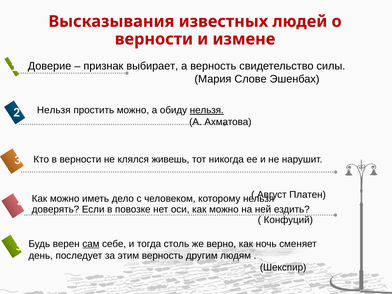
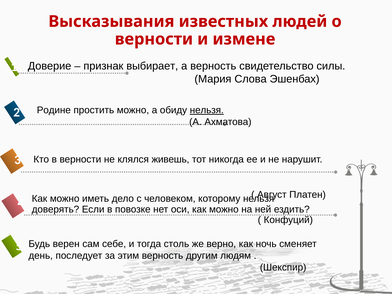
Слове: Слове -> Слова (251, 79)
Нельзя: Нельзя -> Родине (54, 110)
сам underline: present -> none (91, 244)
